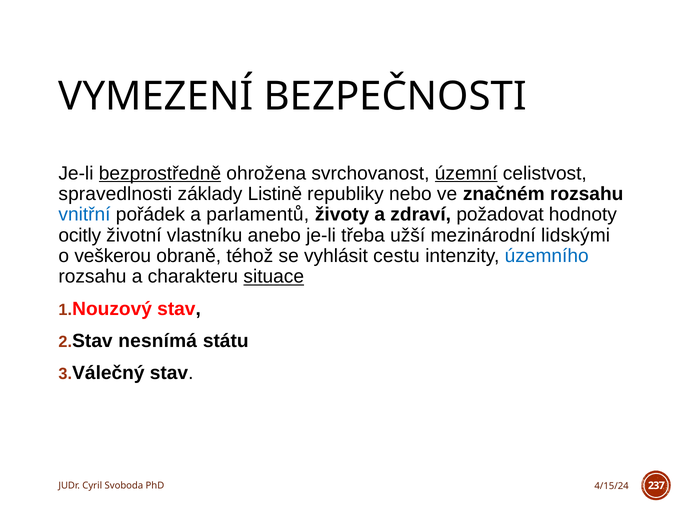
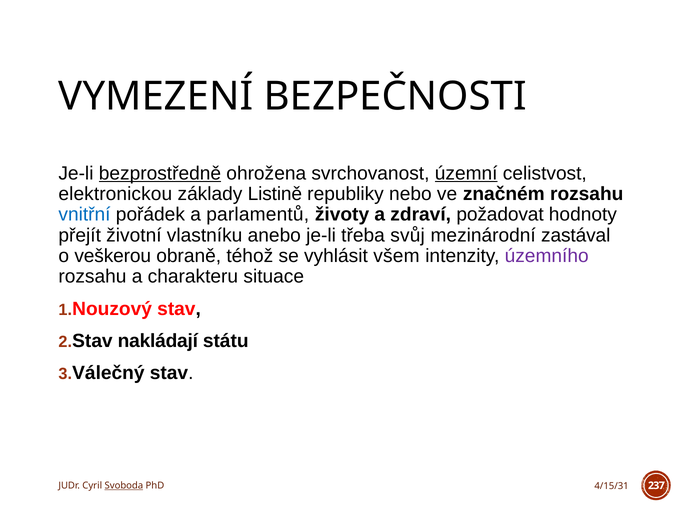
spravedlnosti: spravedlnosti -> elektronickou (115, 194)
ocitly: ocitly -> přejít (80, 235)
užší: užší -> svůj (408, 235)
lidskými: lidskými -> zastával (576, 235)
cestu: cestu -> všem (396, 256)
územního colour: blue -> purple (547, 256)
situace underline: present -> none (274, 277)
nesnímá: nesnímá -> nakládají (158, 341)
Svoboda underline: none -> present (124, 486)
4/15/24: 4/15/24 -> 4/15/31 (612, 486)
